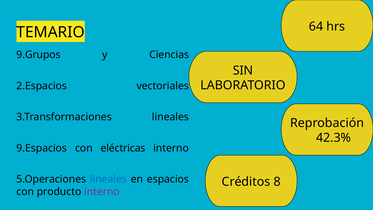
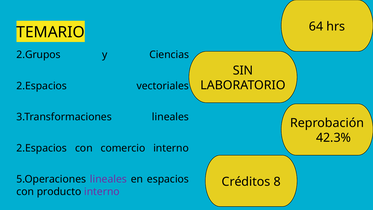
9.Grupos: 9.Grupos -> 2.Grupos (39, 55)
9.Espacios: 9.Espacios -> 2.Espacios (42, 148)
eléctricas: eléctricas -> comercio (123, 148)
lineales colour: blue -> purple (108, 179)
